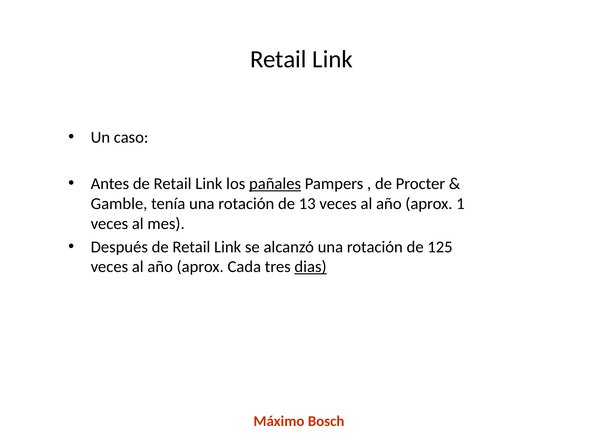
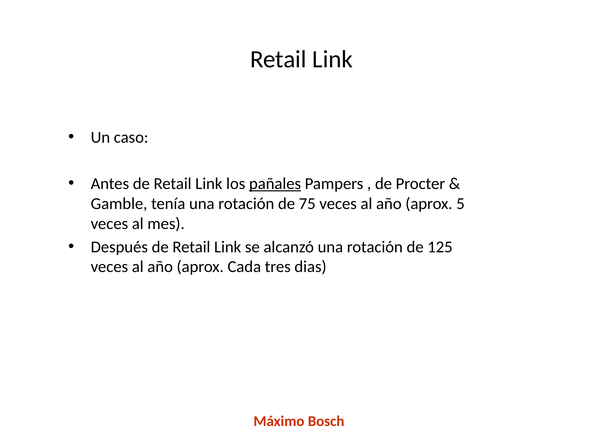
13: 13 -> 75 (307, 204)
1: 1 -> 5 (461, 204)
dias underline: present -> none (311, 267)
